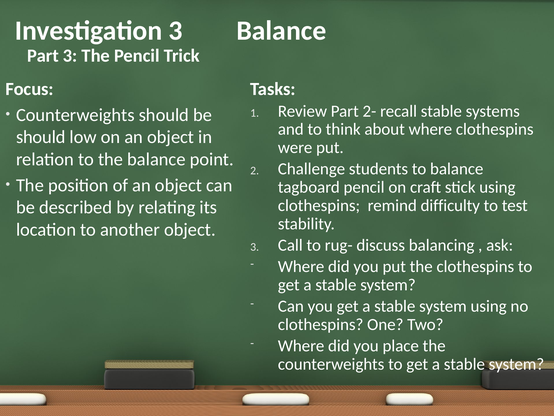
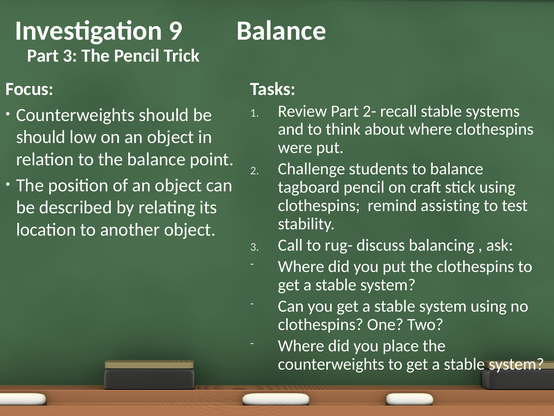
Investigation 3: 3 -> 9 (176, 31)
difficulty: difficulty -> assisting (450, 205)
